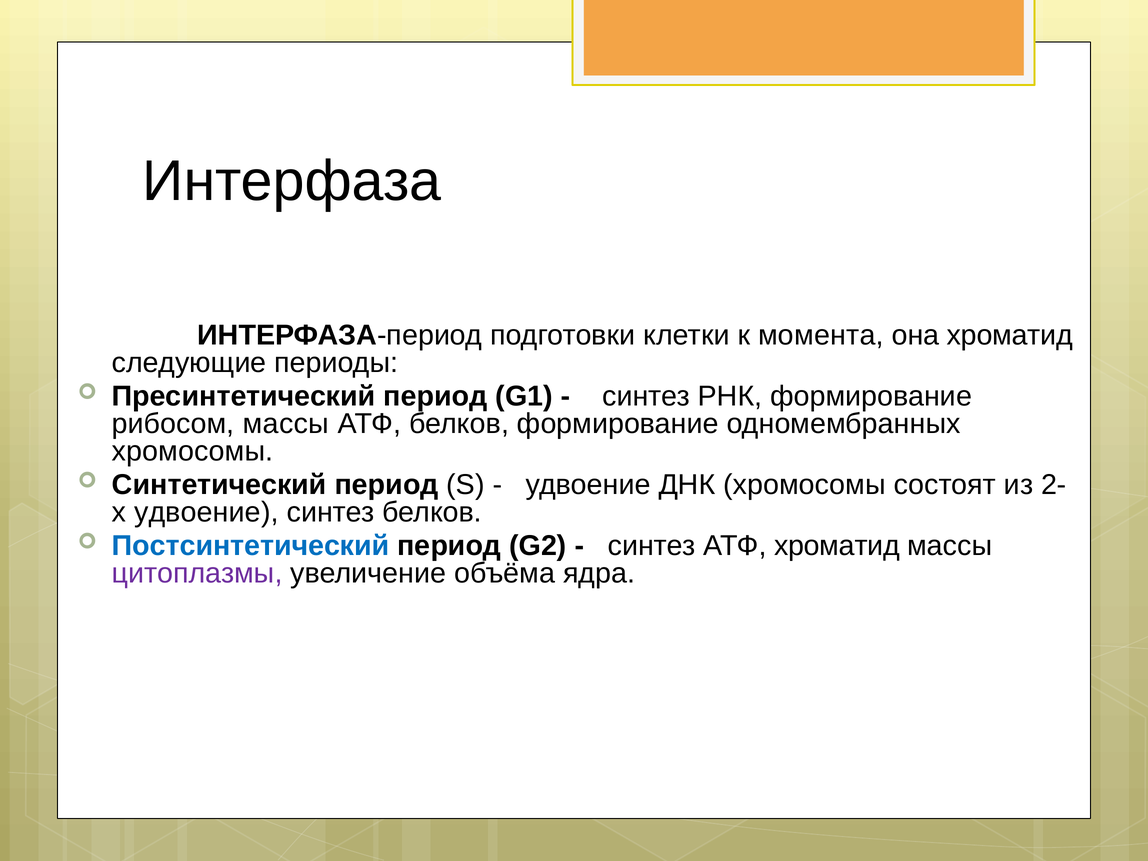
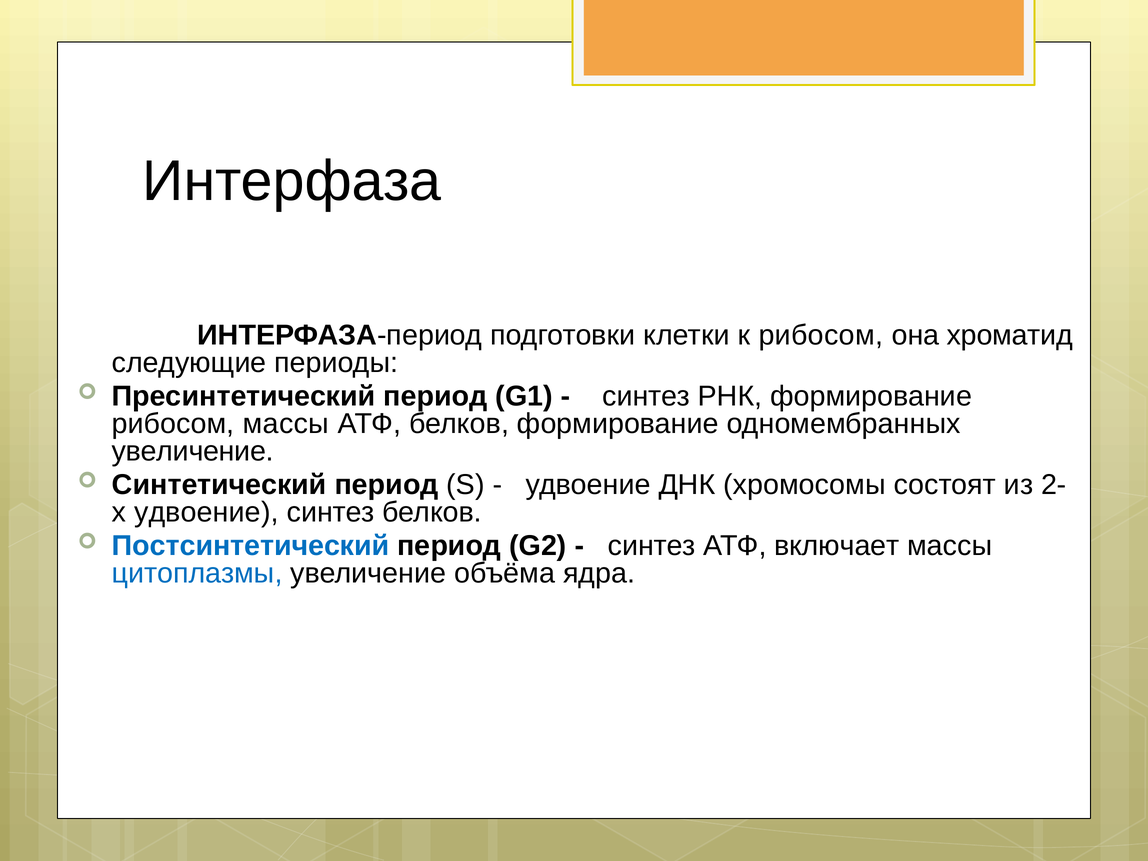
к момента: момента -> рибосом (821, 335)
хромосомы: хромосомы -> увеличение (193, 451)
АТФ хроматид: хроматид -> включает (837, 546)
цитоплазмы colour: purple -> blue (197, 573)
